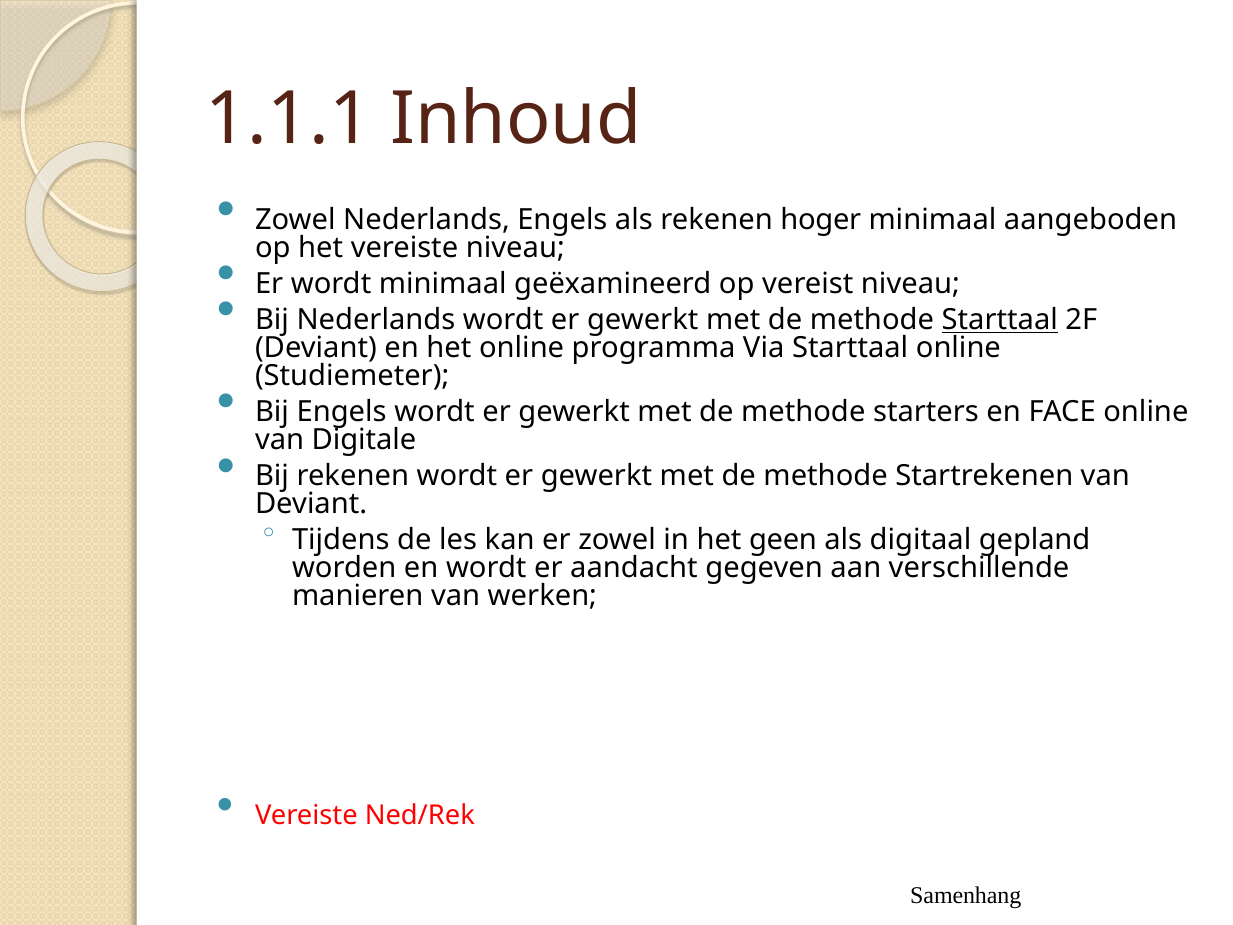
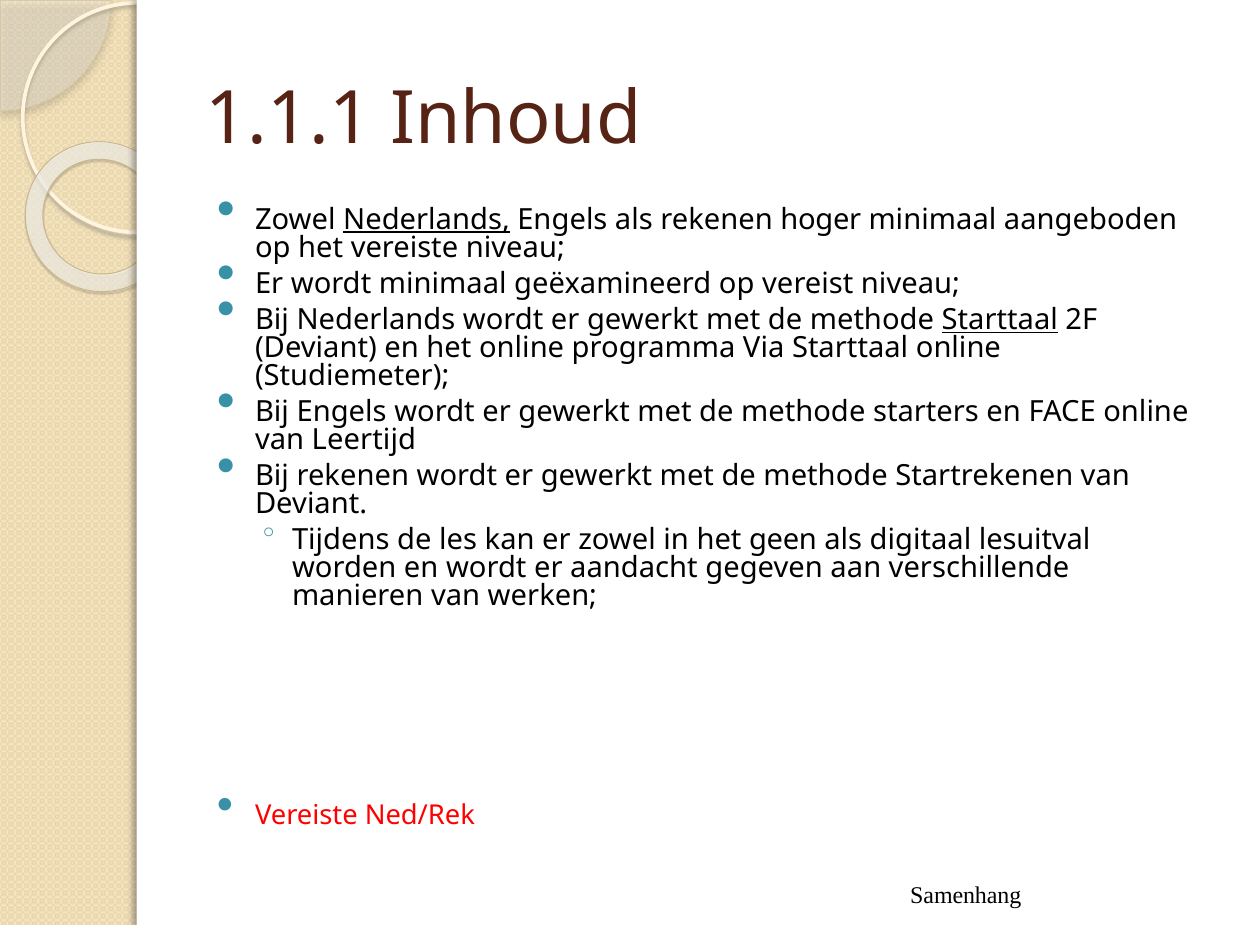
Nederlands underline: none -> present (427, 220)
Digitale: Digitale -> Leertijd (364, 440)
gepland: gepland -> lesuitval (1035, 540)
